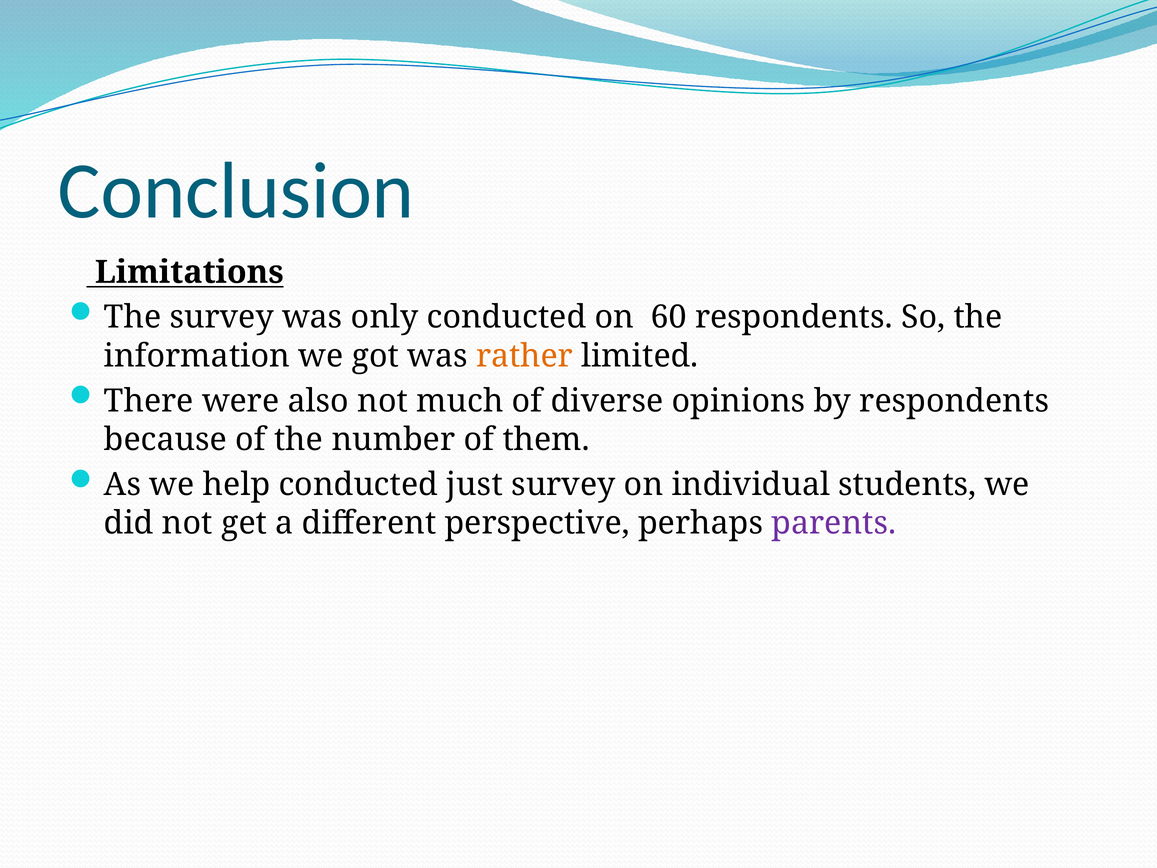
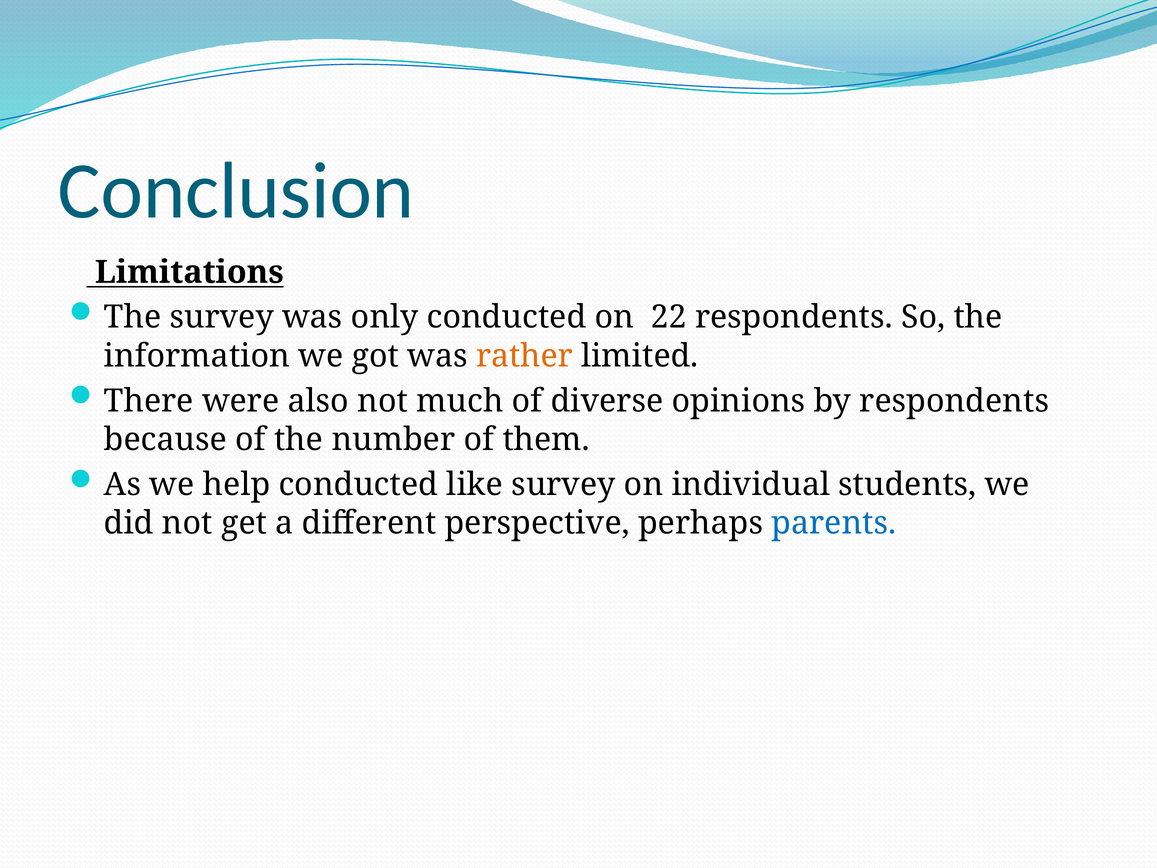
60: 60 -> 22 (669, 317)
just: just -> like (475, 485)
parents colour: purple -> blue (834, 523)
